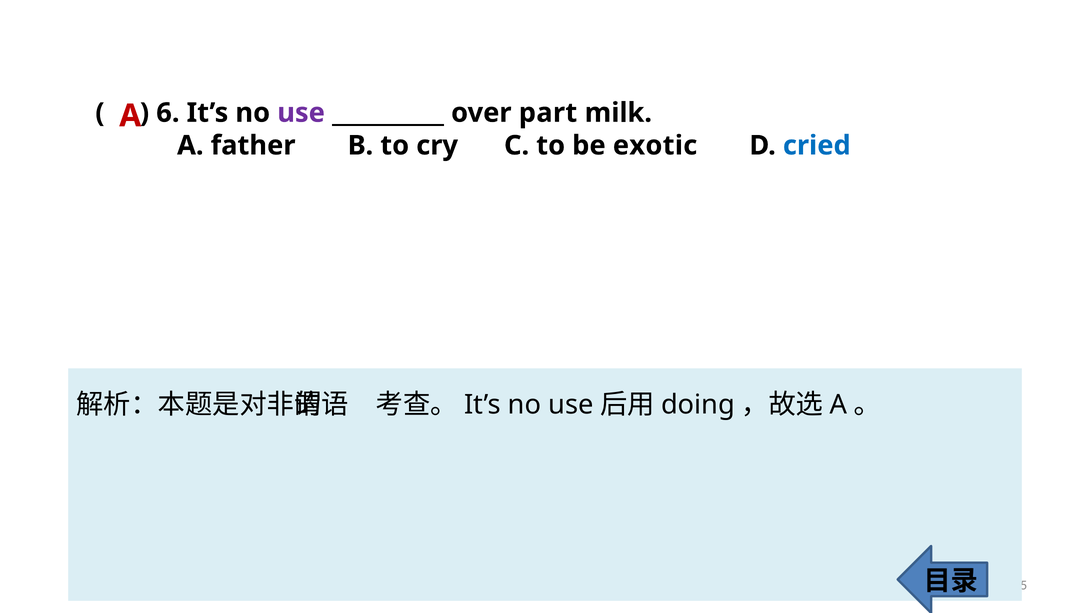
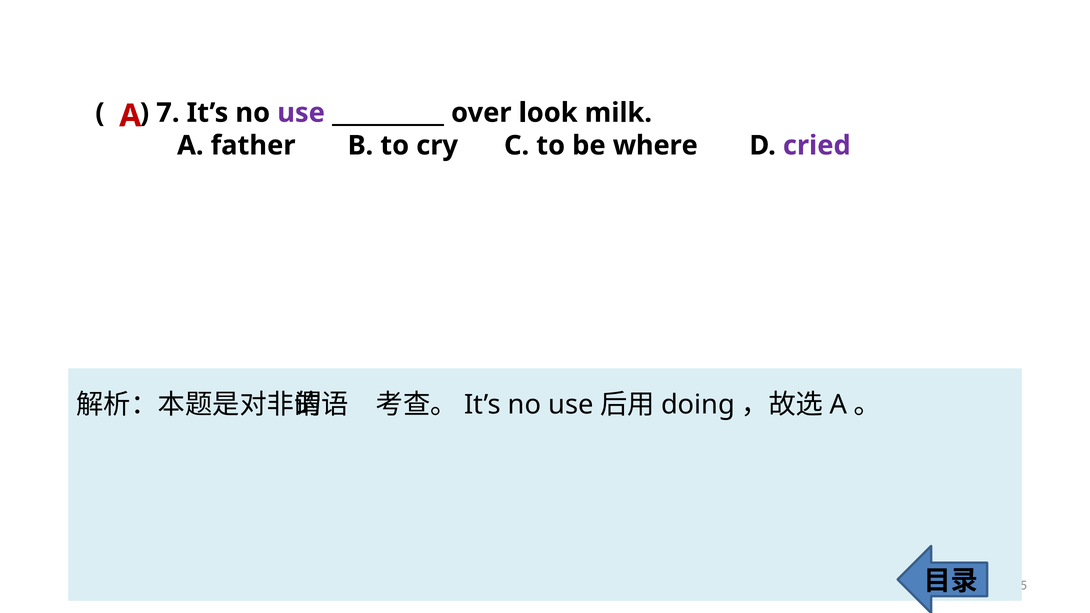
6: 6 -> 7 (168, 113)
part: part -> look (548, 113)
exotic: exotic -> where (655, 146)
cried colour: blue -> purple (817, 146)
